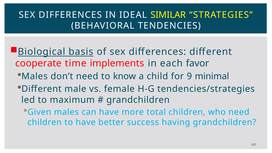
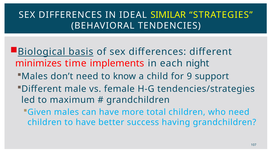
cooperate: cooperate -> minimizes (38, 63)
favor: favor -> night (198, 63)
minimal: minimal -> support (212, 76)
